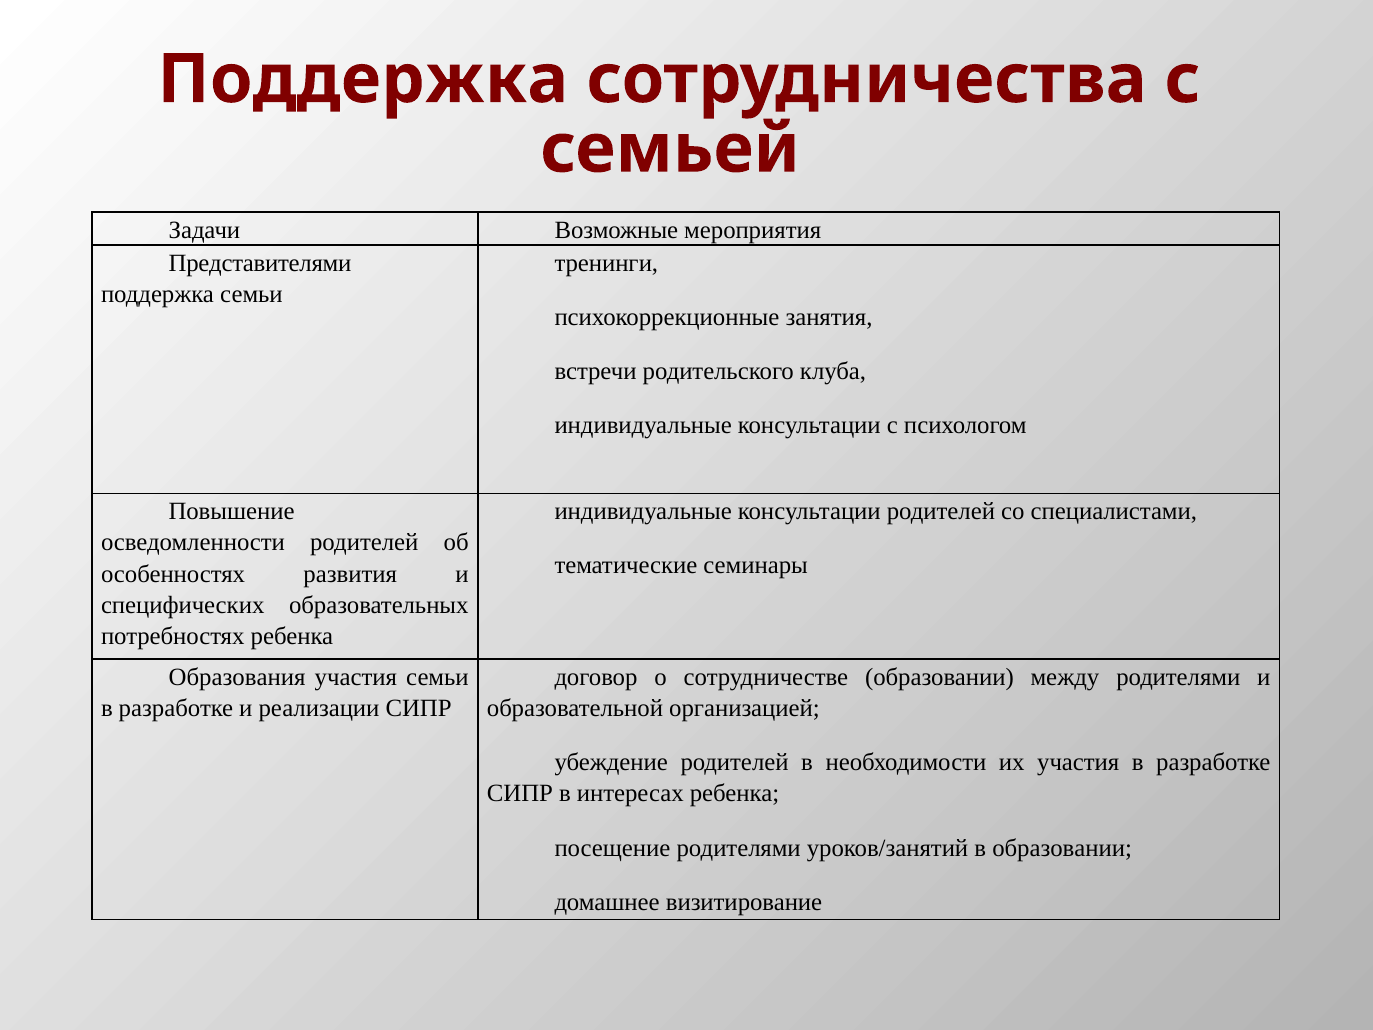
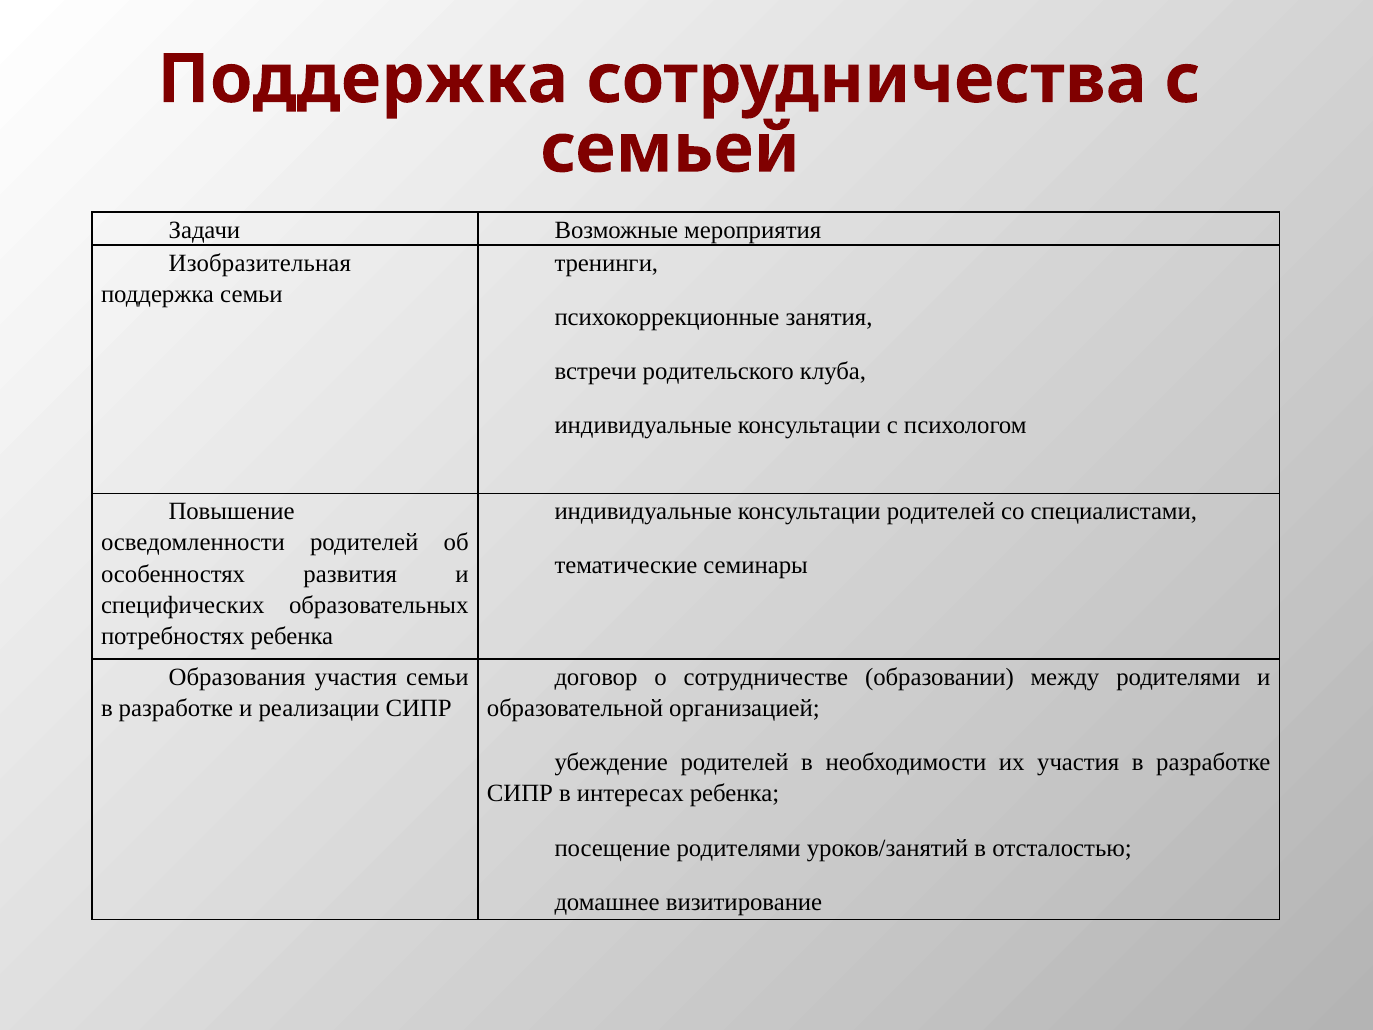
Представителями: Представителями -> Изобразительная (260, 263)
в образовании: образовании -> отсталостью (1062, 848)
